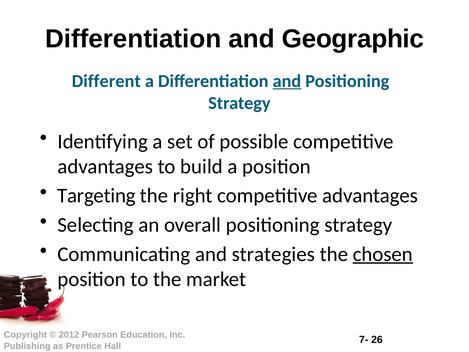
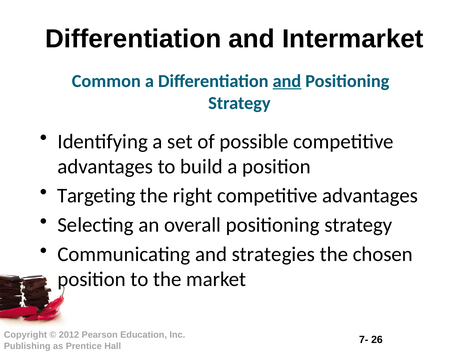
Geographic: Geographic -> Intermarket (353, 39)
Different: Different -> Common (106, 81)
chosen underline: present -> none (383, 254)
